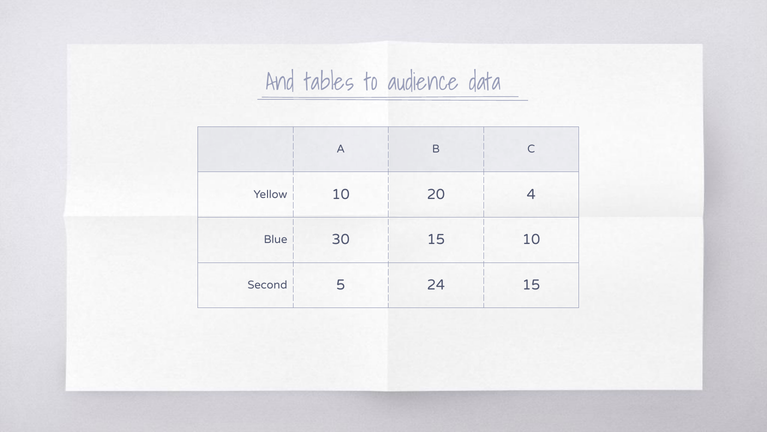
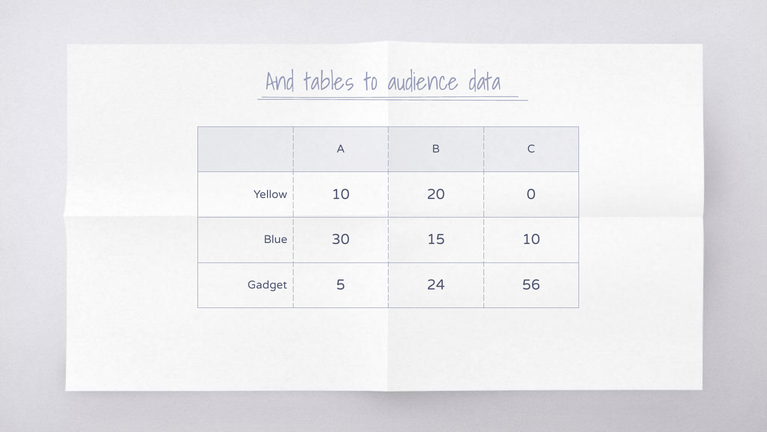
4: 4 -> 0 (531, 194)
Second: Second -> Gadget (267, 285)
24 15: 15 -> 56 (531, 285)
